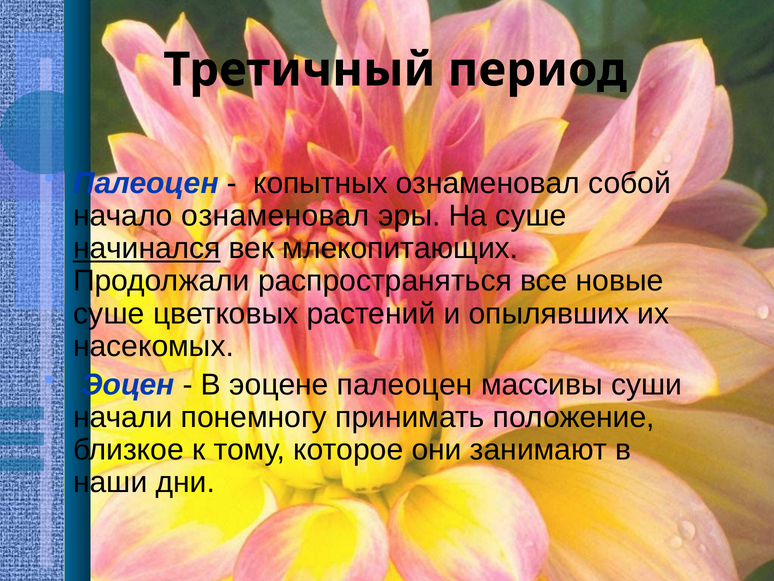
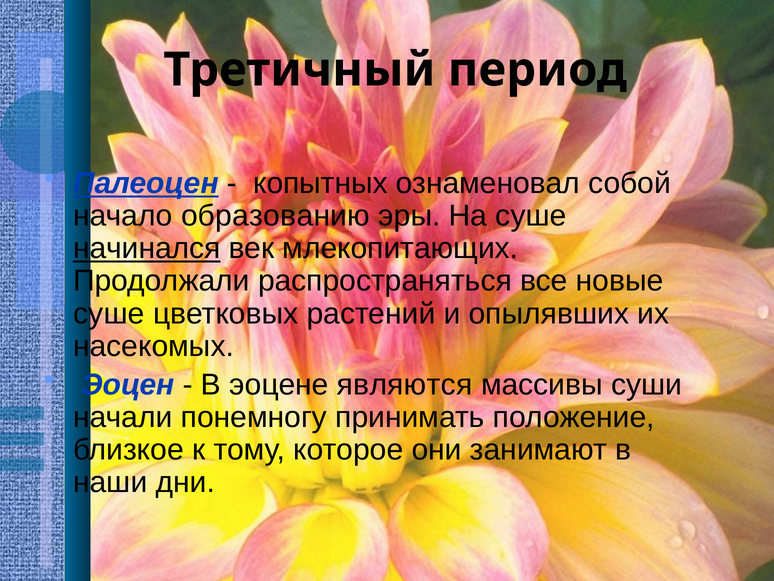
Палеоцен underline: none -> present (146, 183)
начало ознаменовал: ознаменовал -> образованию (275, 216)
эоцене палеоцен: палеоцен -> являются (405, 384)
